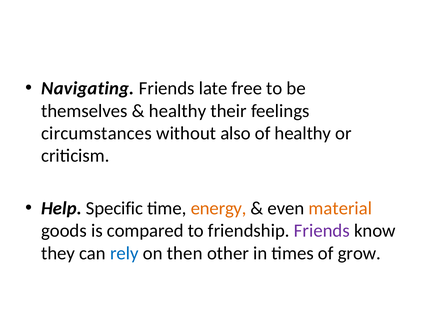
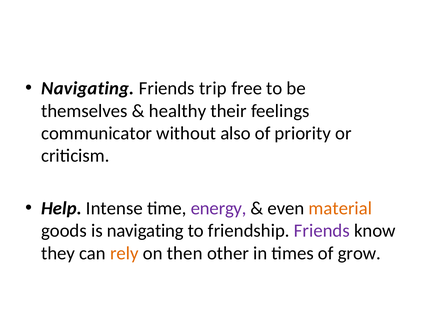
late: late -> trip (213, 89)
circumstances: circumstances -> communicator (97, 134)
of healthy: healthy -> priority (303, 134)
Specific: Specific -> Intense (114, 209)
energy colour: orange -> purple (219, 209)
is compared: compared -> navigating (145, 231)
rely colour: blue -> orange (124, 254)
